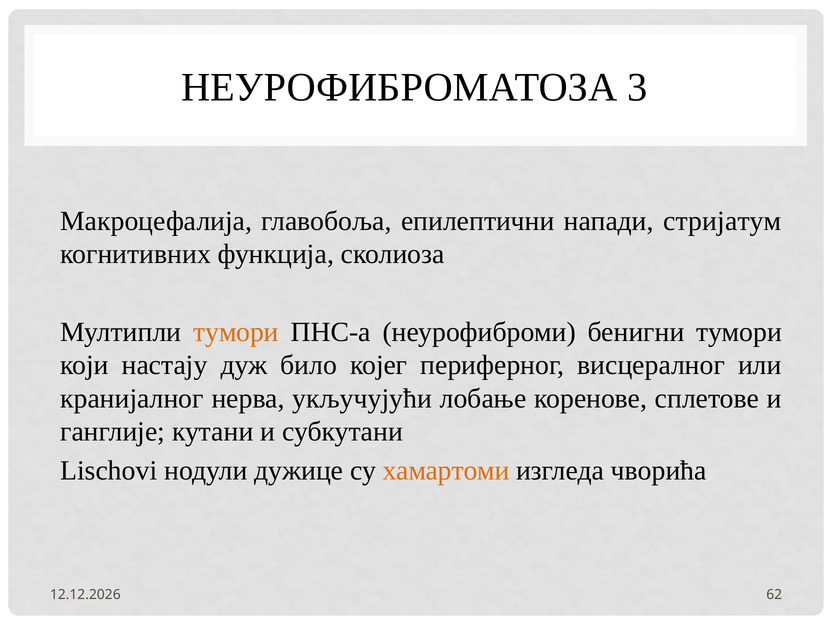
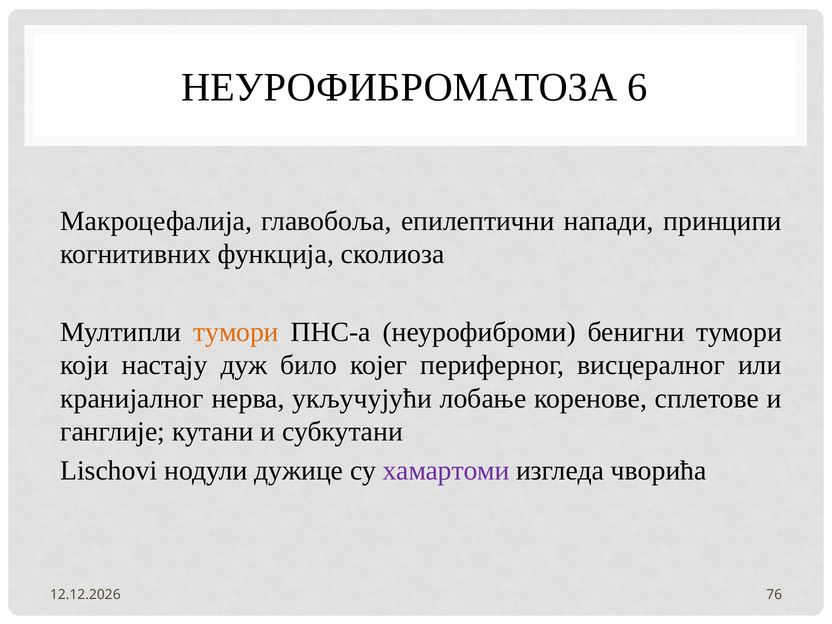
3: 3 -> 6 (638, 87)
стријатум: стријатум -> принципи (722, 221)
хамартоми colour: orange -> purple (446, 471)
62: 62 -> 76 (774, 595)
